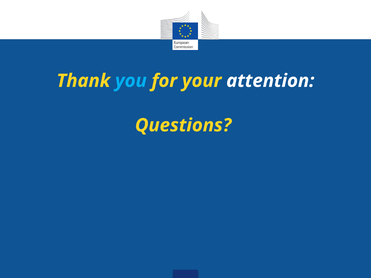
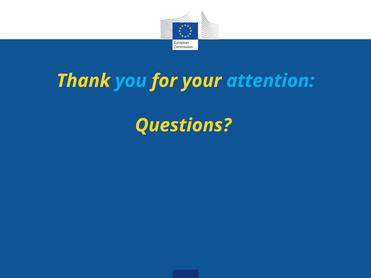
attention colour: white -> light blue (270, 81)
